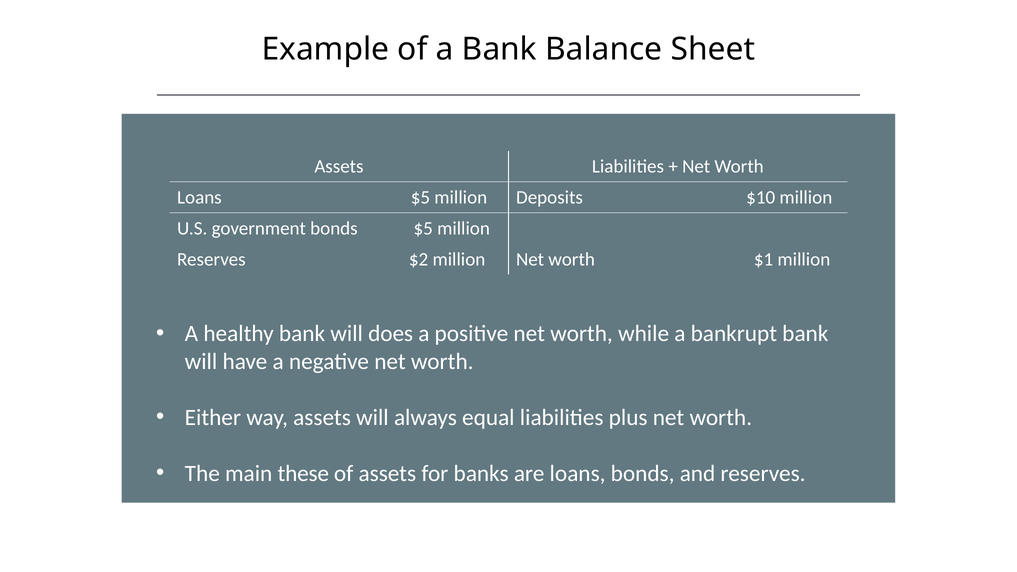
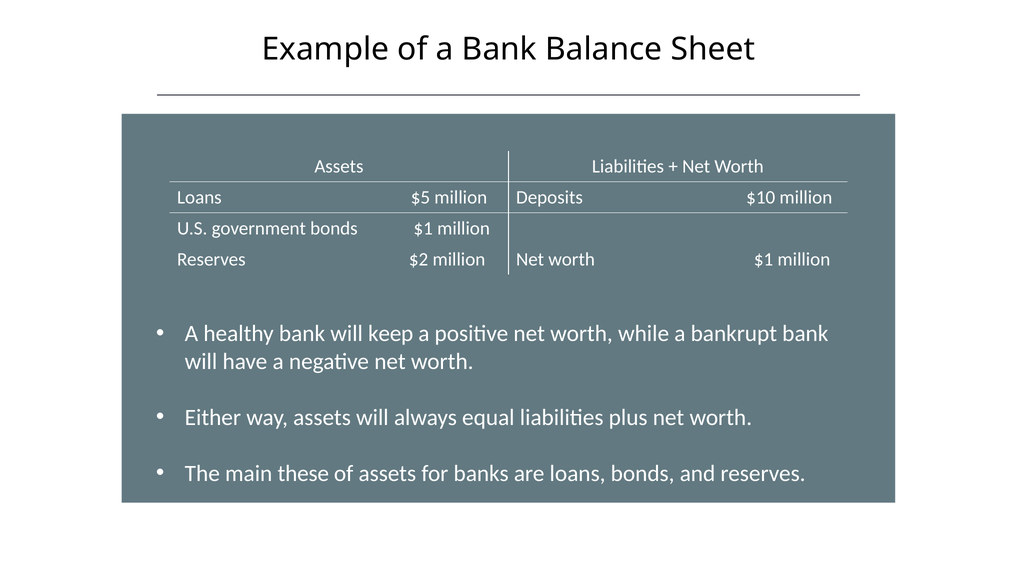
bonds $5: $5 -> $1 (423, 228)
does: does -> keep (391, 334)
